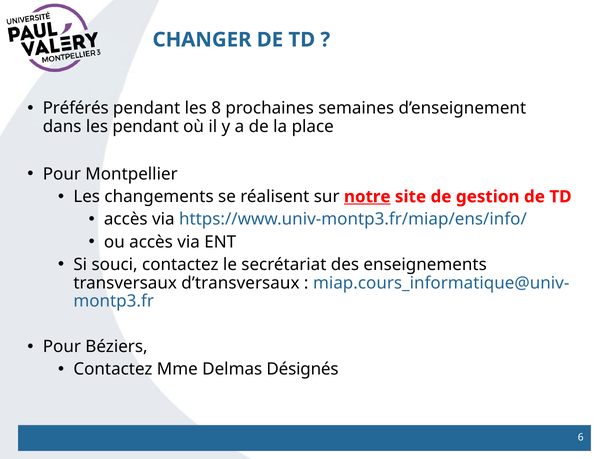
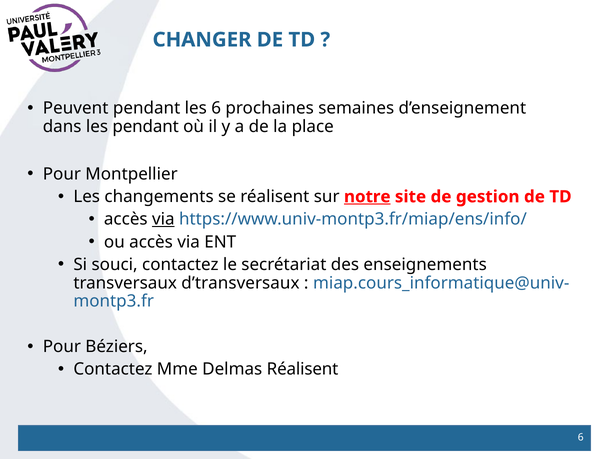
Préférés: Préférés -> Peuvent (76, 108)
les 8: 8 -> 6 (216, 108)
via underline: none -> present (163, 219)
Delmas Désignés: Désignés -> Réalisent (303, 369)
